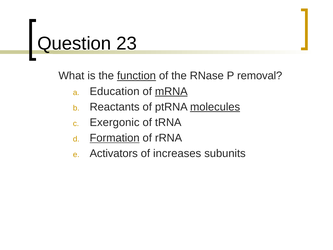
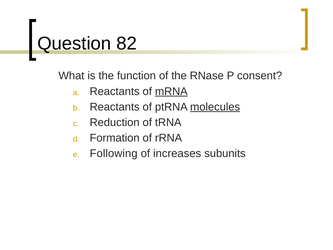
23: 23 -> 82 (127, 44)
function underline: present -> none (136, 76)
removal: removal -> consent (260, 76)
Education: Education -> Reactants (115, 91)
Exergonic: Exergonic -> Reduction (115, 122)
Formation underline: present -> none (115, 138)
Activators: Activators -> Following (114, 153)
